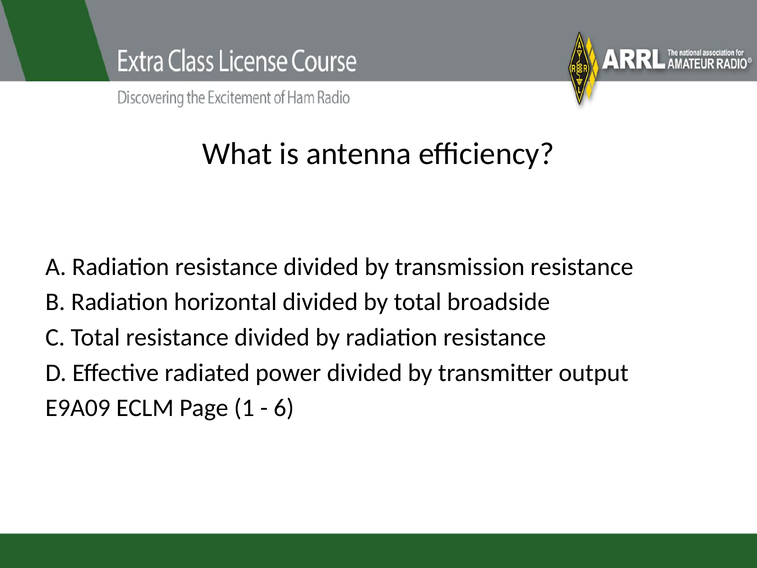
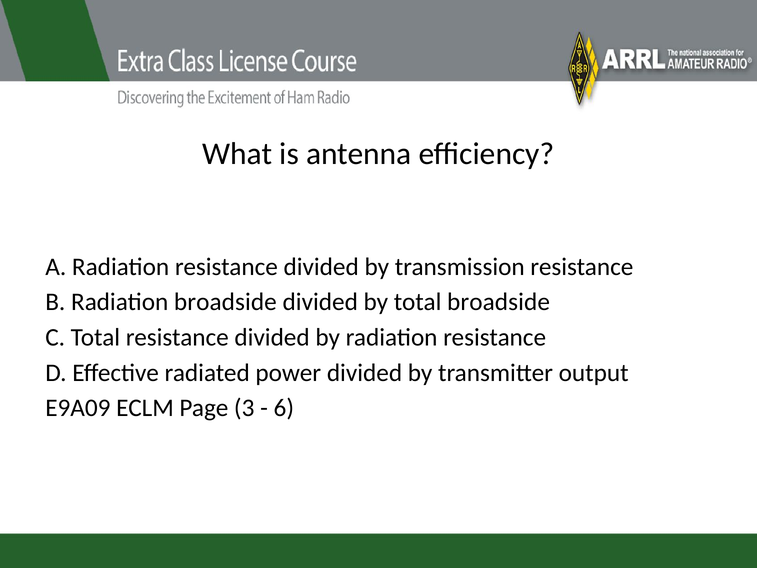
Radiation horizontal: horizontal -> broadside (225, 302)
1: 1 -> 3 (244, 408)
